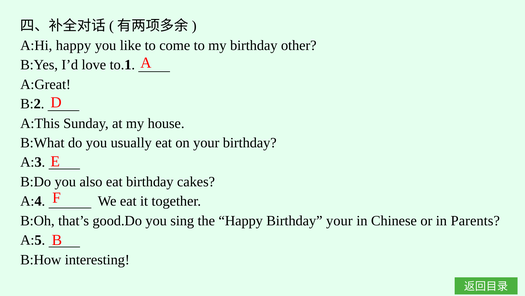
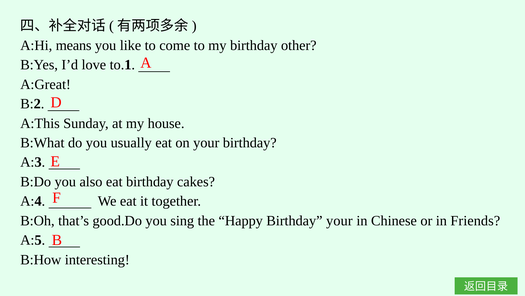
A:Hi happy: happy -> means (74, 45)
Parents: Parents -> Friends (475, 220)
